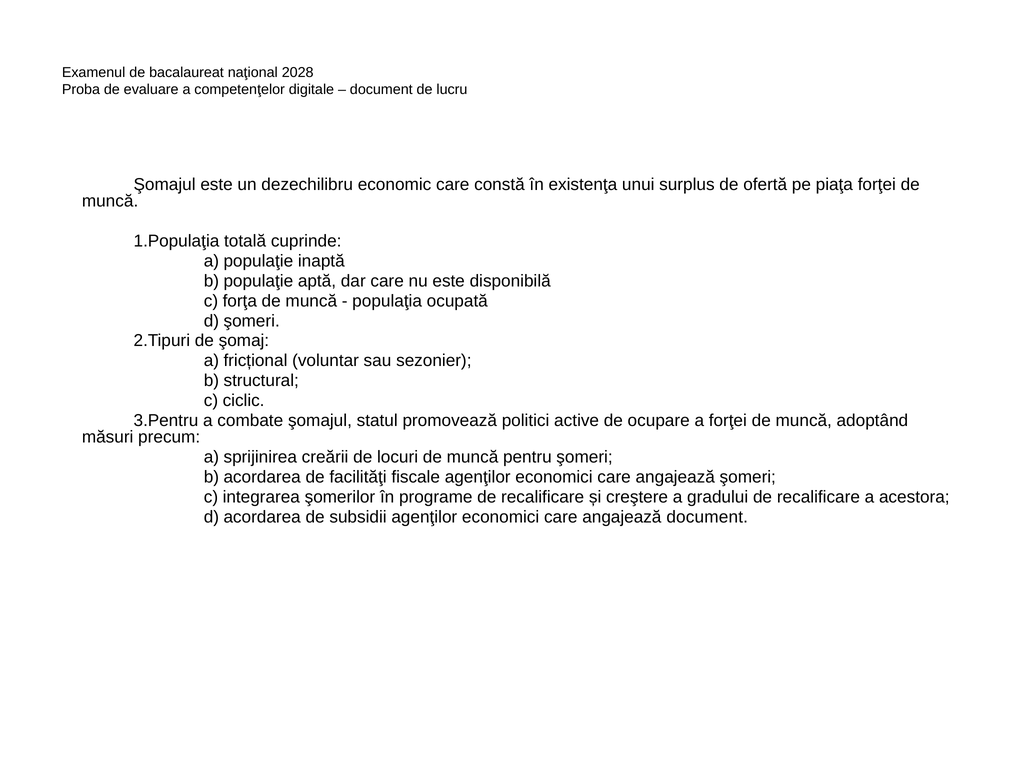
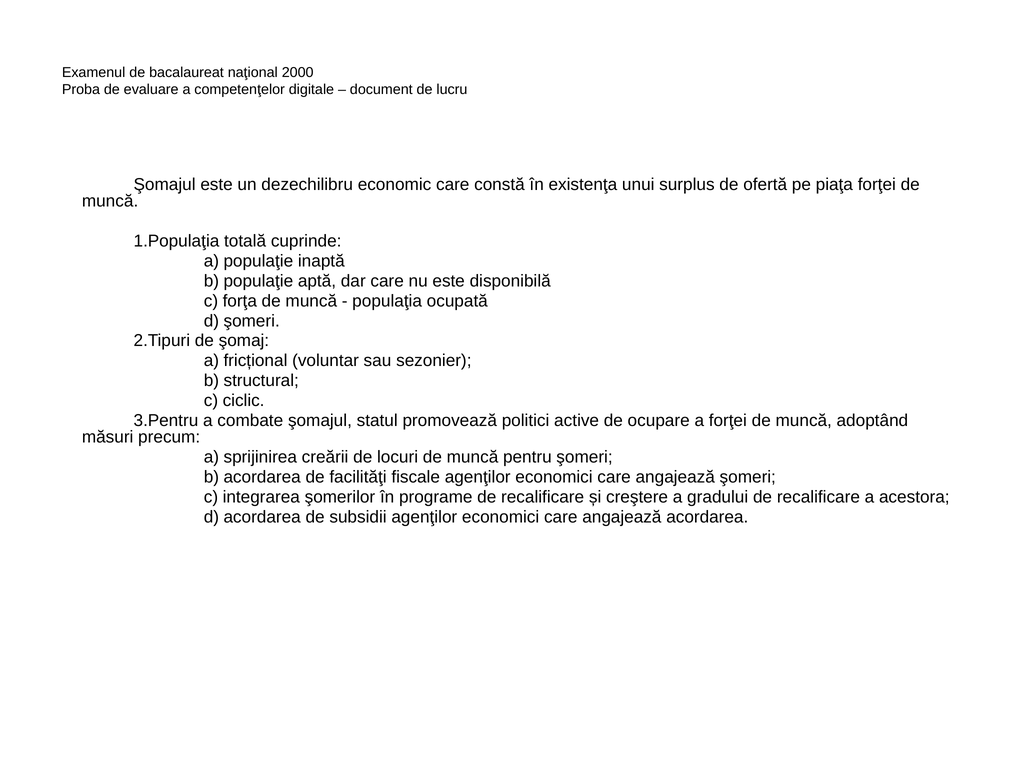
2028: 2028 -> 2000 (298, 72)
angajează document: document -> acordarea (707, 517)
